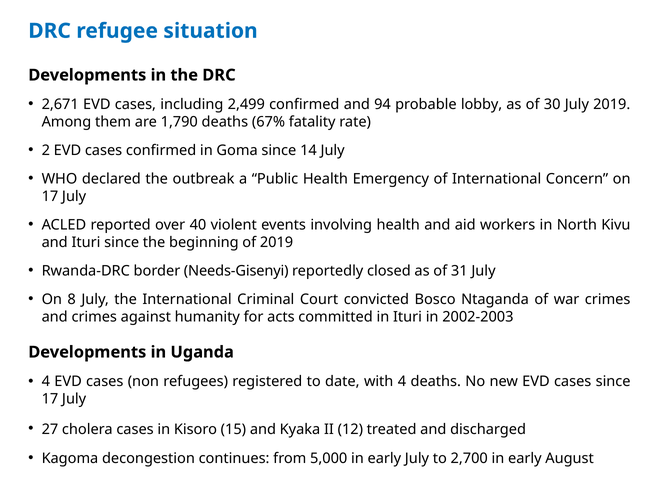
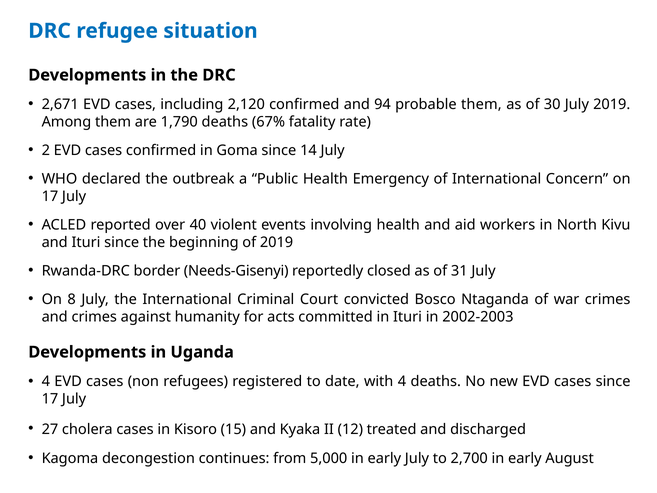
2,499: 2,499 -> 2,120 (246, 104)
probable lobby: lobby -> them (481, 104)
